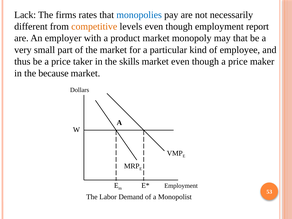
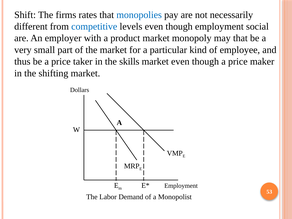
Lack: Lack -> Shift (25, 15)
competitive colour: orange -> blue (94, 26)
report: report -> social (257, 26)
because: because -> shifting (53, 73)
